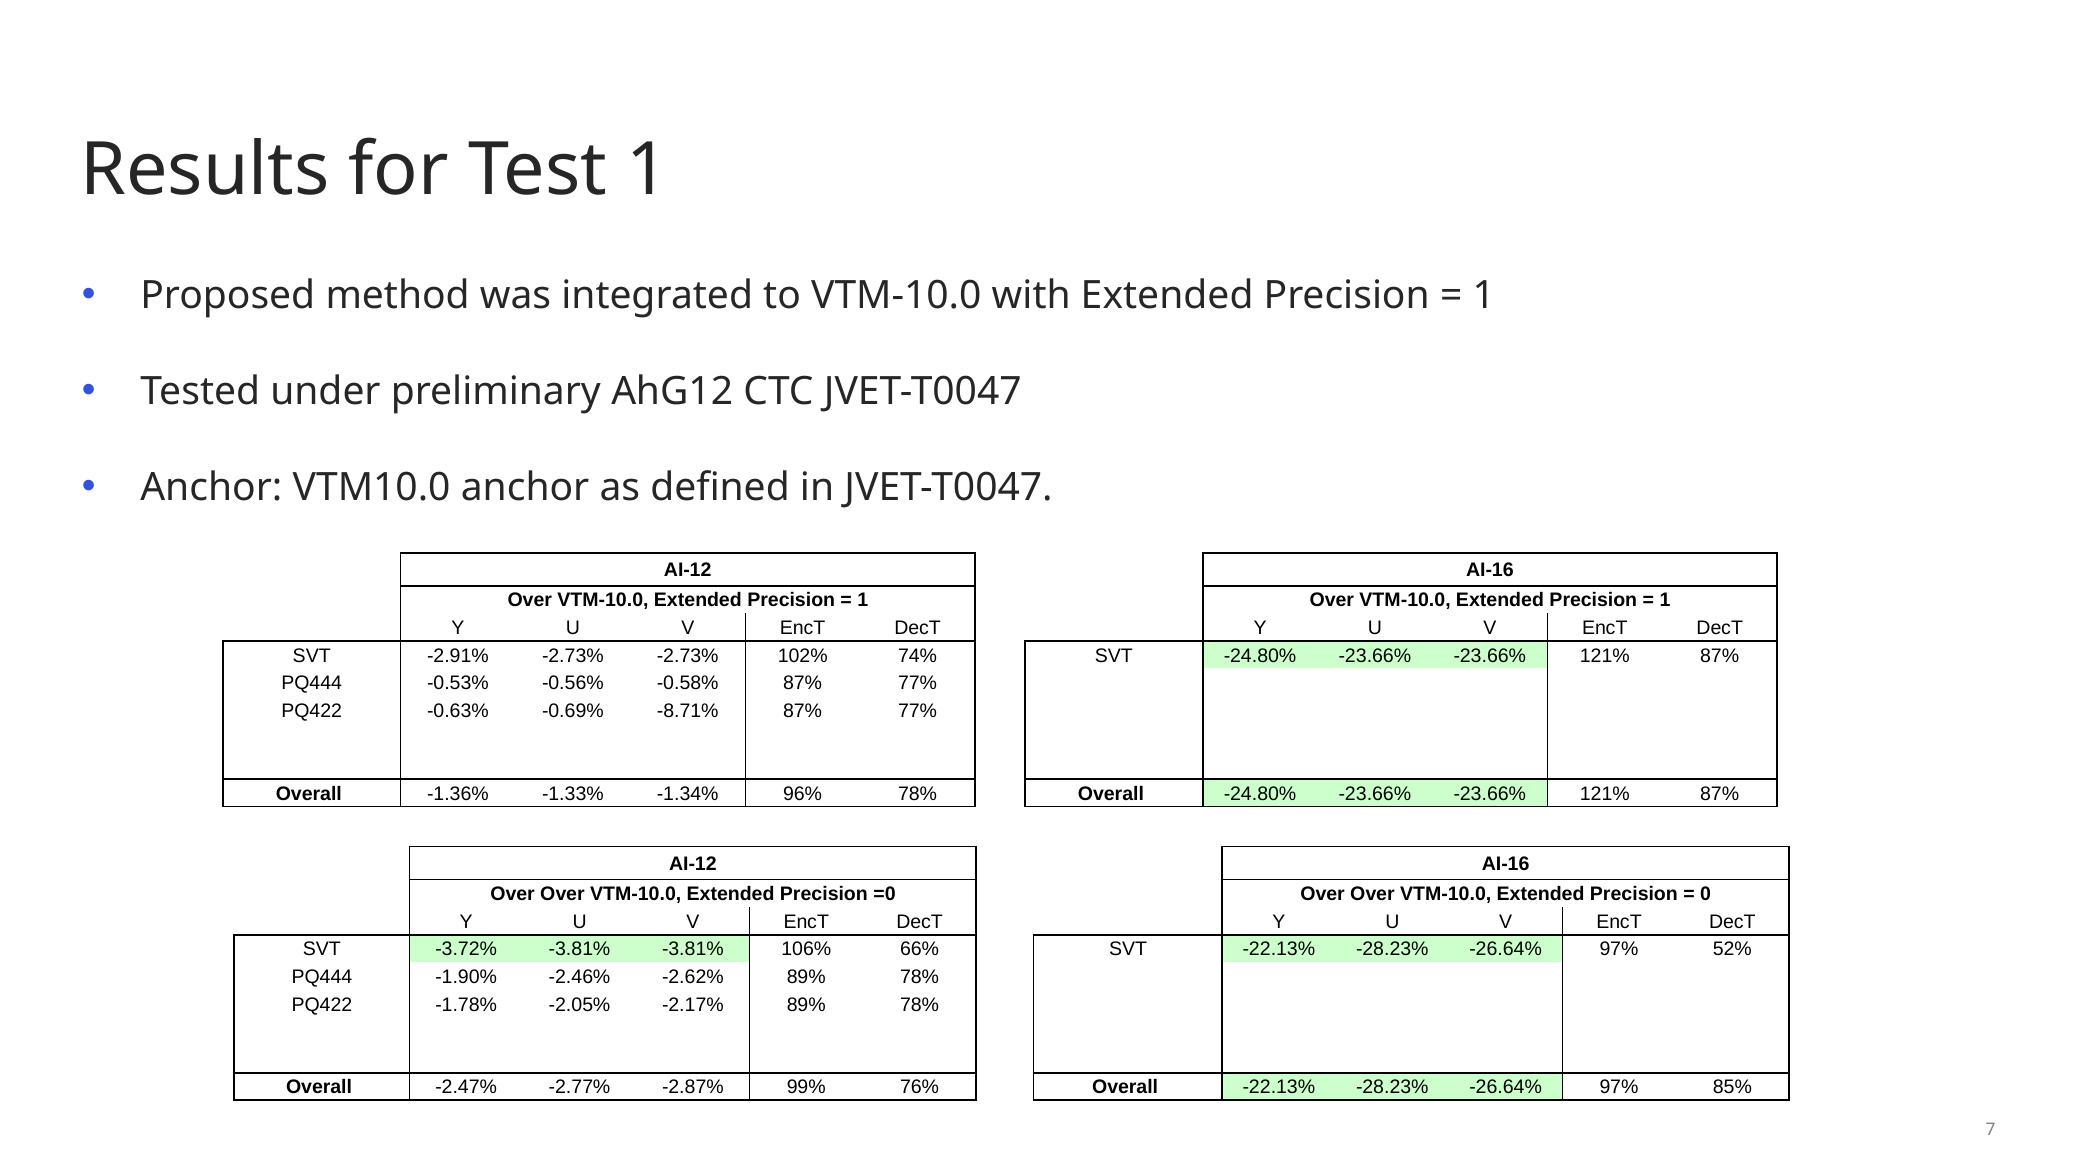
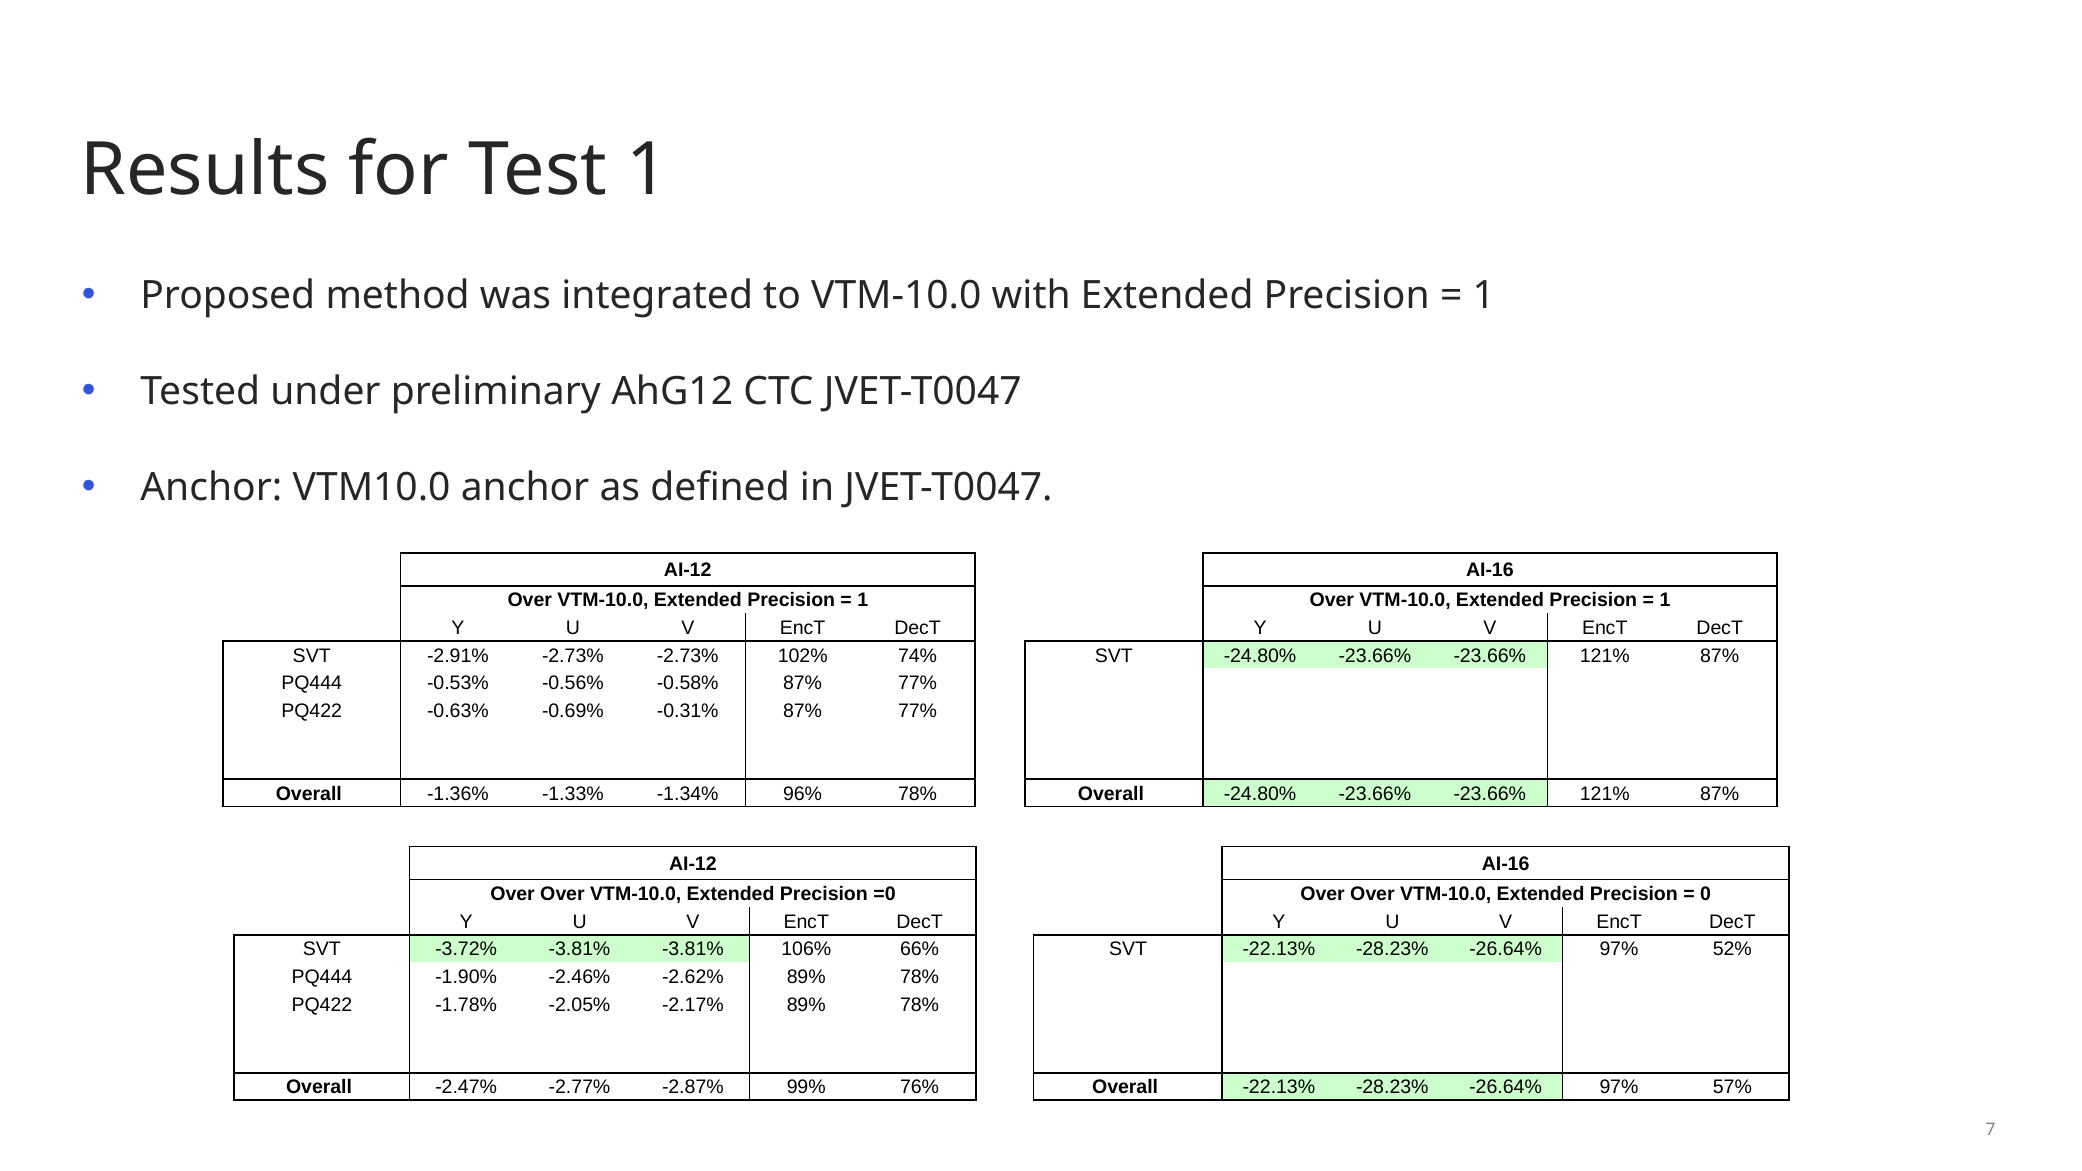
-8.71%: -8.71% -> -0.31% (688, 711)
85%: 85% -> 57% (1732, 1088)
